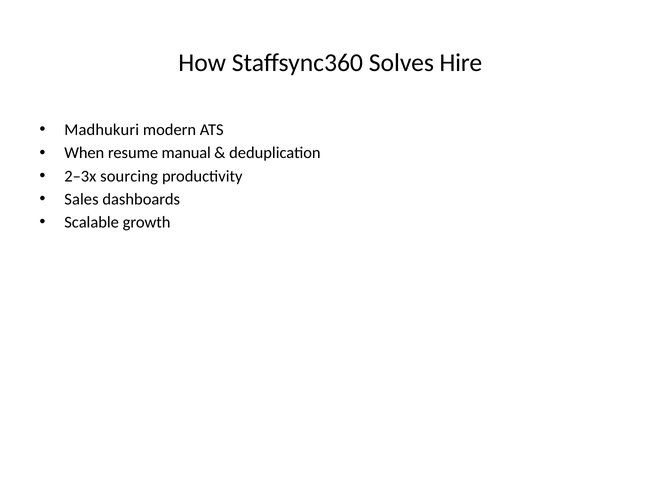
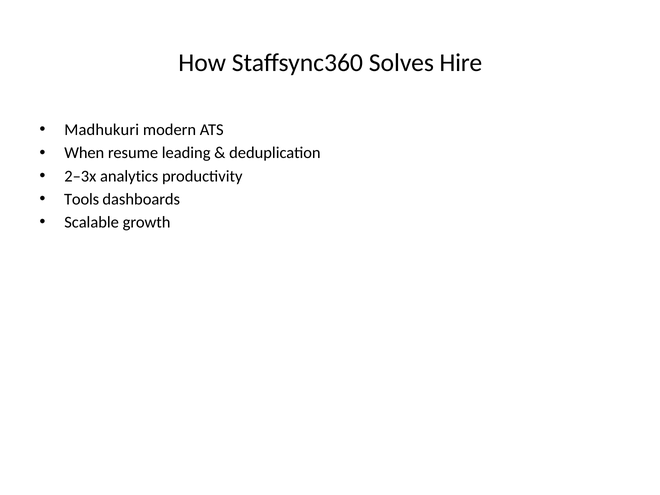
manual: manual -> leading (186, 153)
sourcing: sourcing -> analytics (129, 176)
Sales: Sales -> Tools (82, 199)
